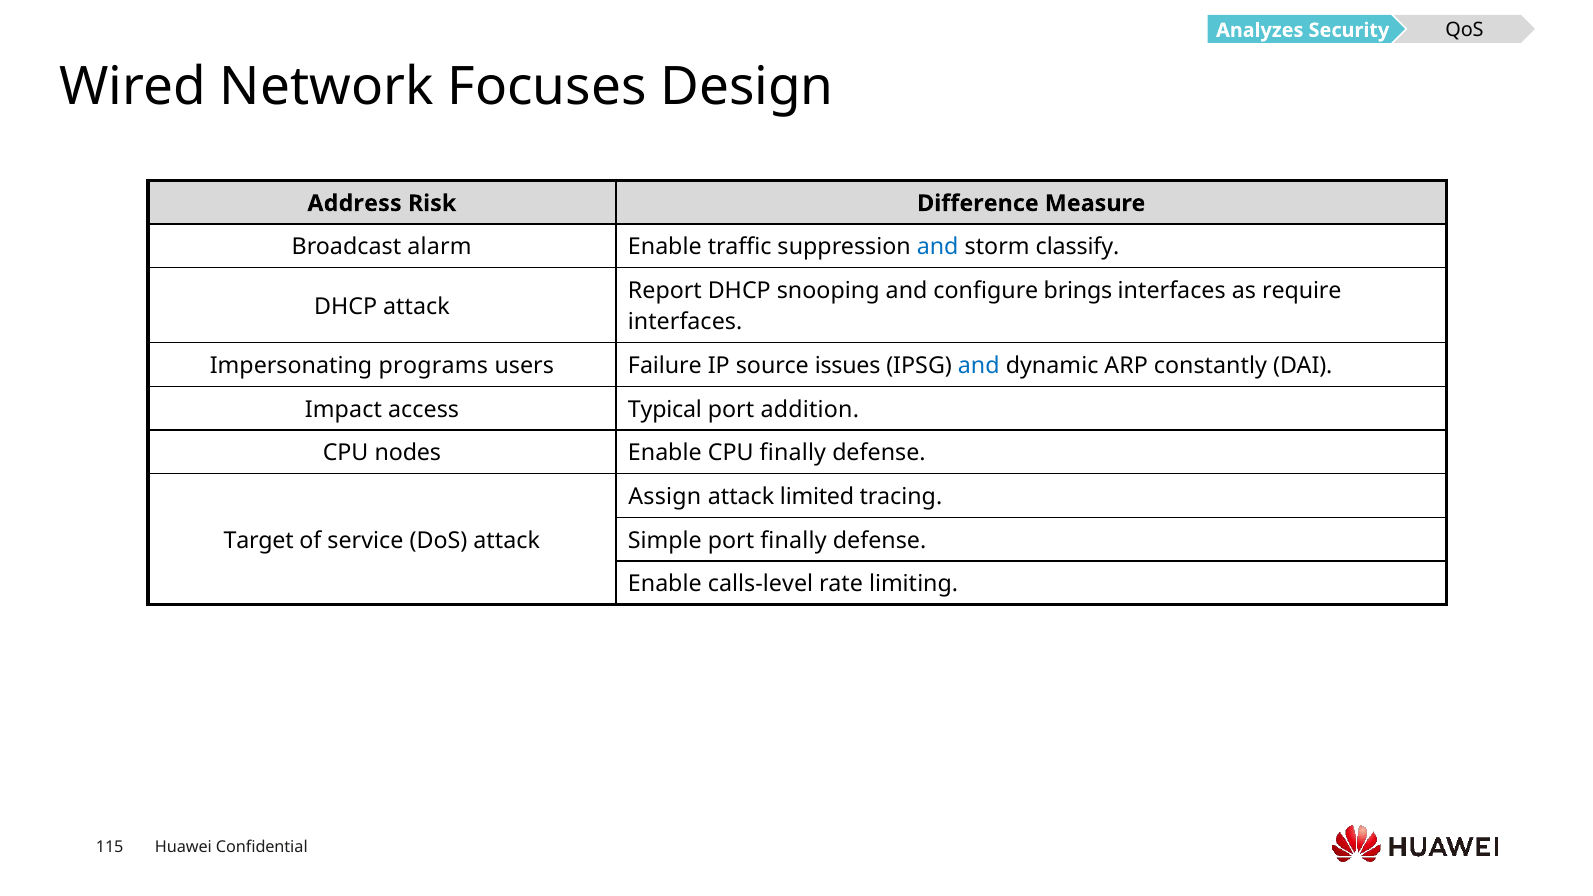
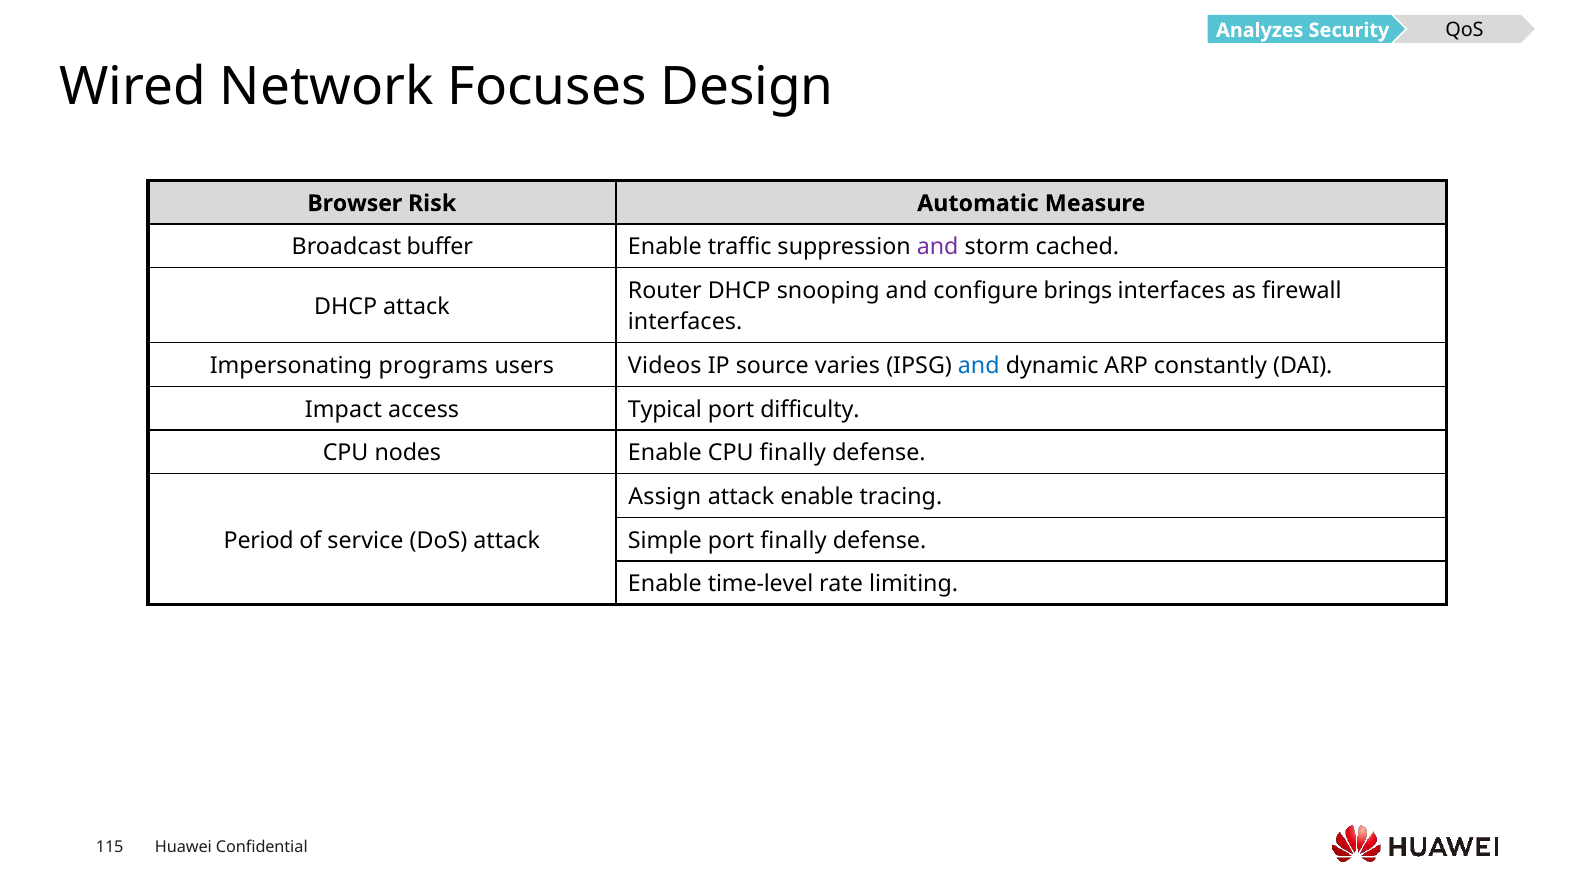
Address: Address -> Browser (355, 203)
Difference: Difference -> Automatic (978, 203)
alarm: alarm -> buffer (440, 247)
and colour: blue -> purple (938, 247)
classify: classify -> cached (1077, 247)
Report: Report -> Router (665, 291)
require: require -> firewall (1302, 291)
Failure: Failure -> Videos (665, 366)
issues: issues -> varies (847, 366)
addition: addition -> difficulty (810, 410)
attack limited: limited -> enable (817, 497)
Target: Target -> Period (259, 541)
calls-level: calls-level -> time-level (761, 584)
